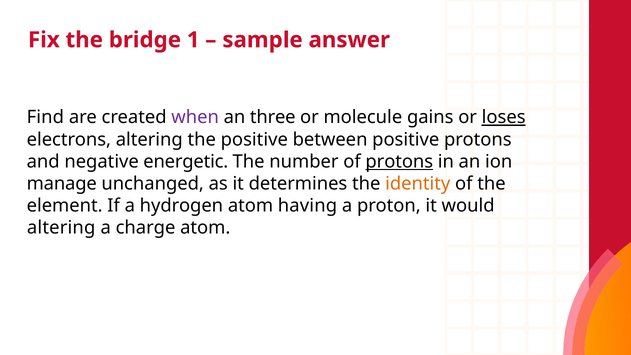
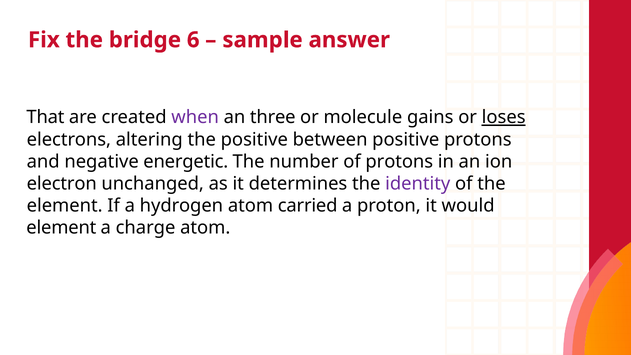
1: 1 -> 6 (193, 40)
Find: Find -> That (46, 117)
protons underline: present -> none (399, 161)
manage: manage -> electron (62, 184)
identity colour: orange -> purple (418, 184)
having: having -> carried (308, 206)
altering: altering -> element (61, 228)
